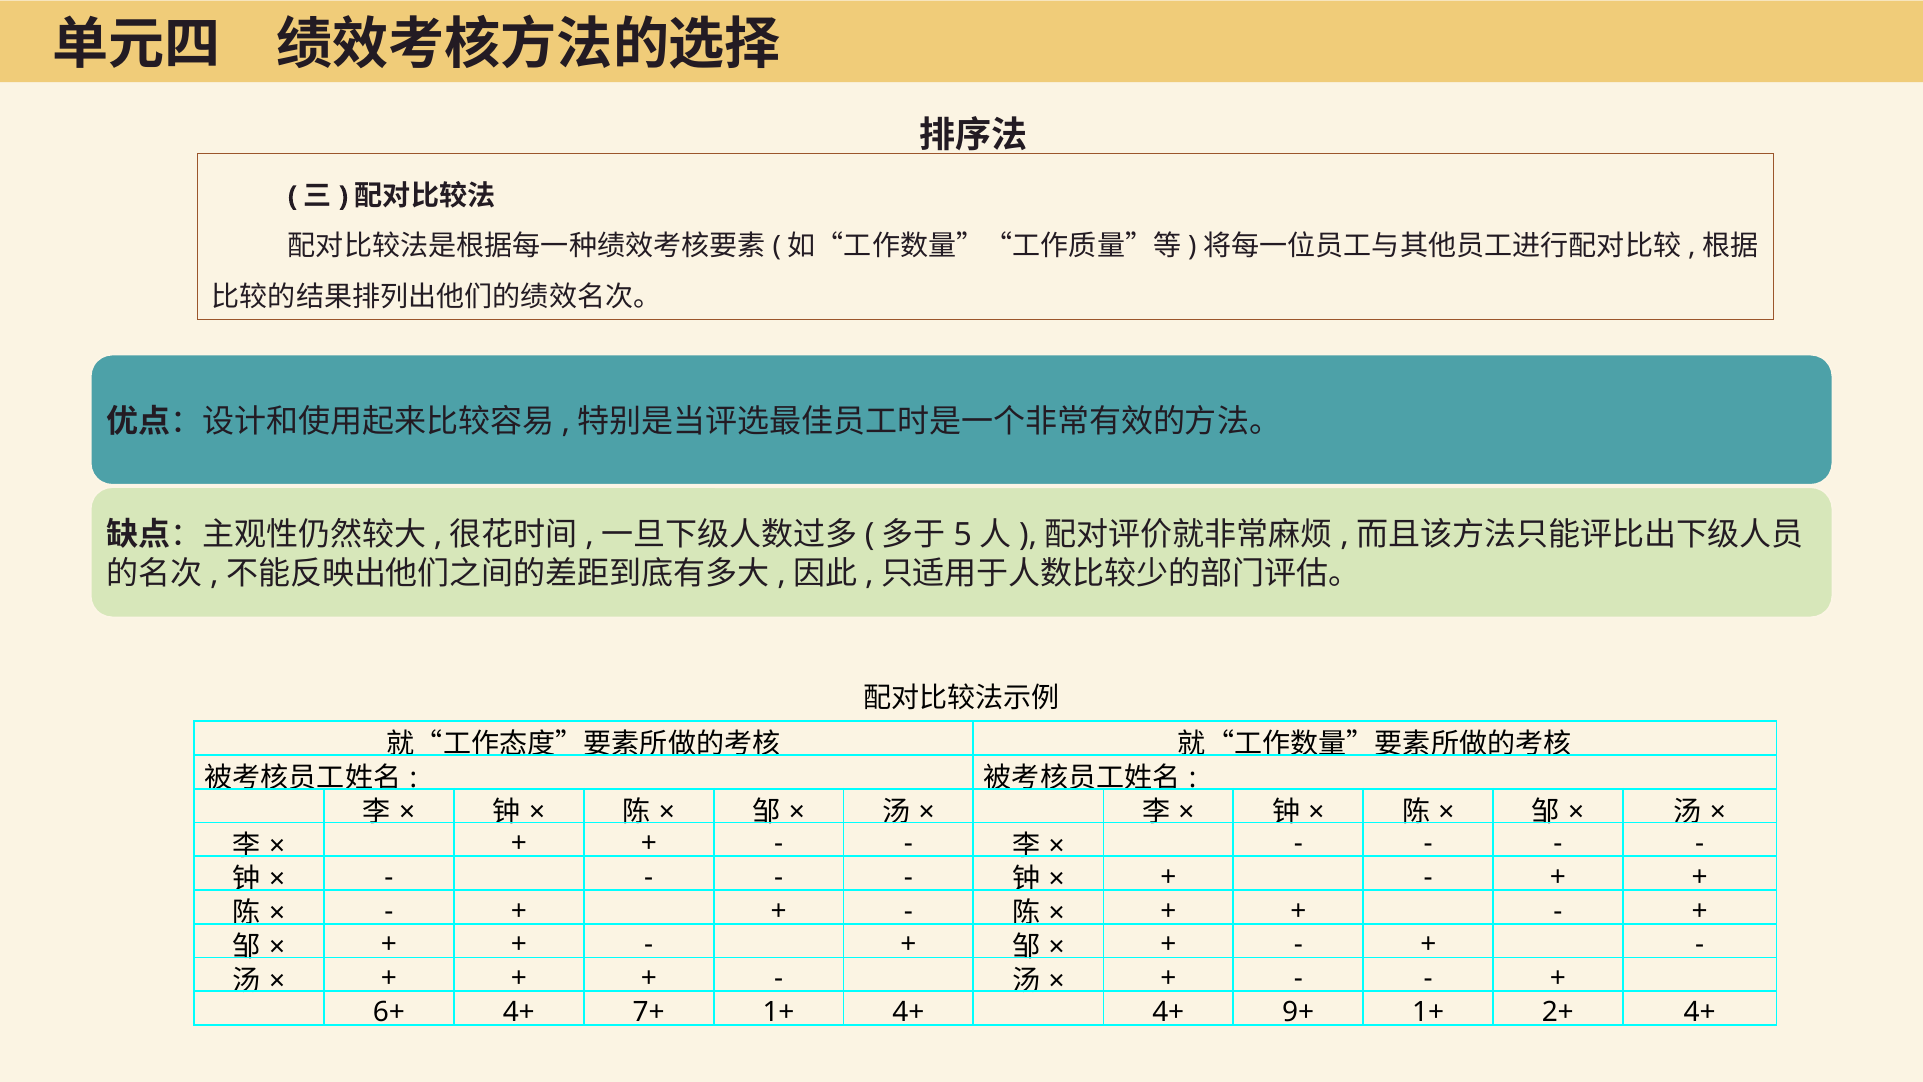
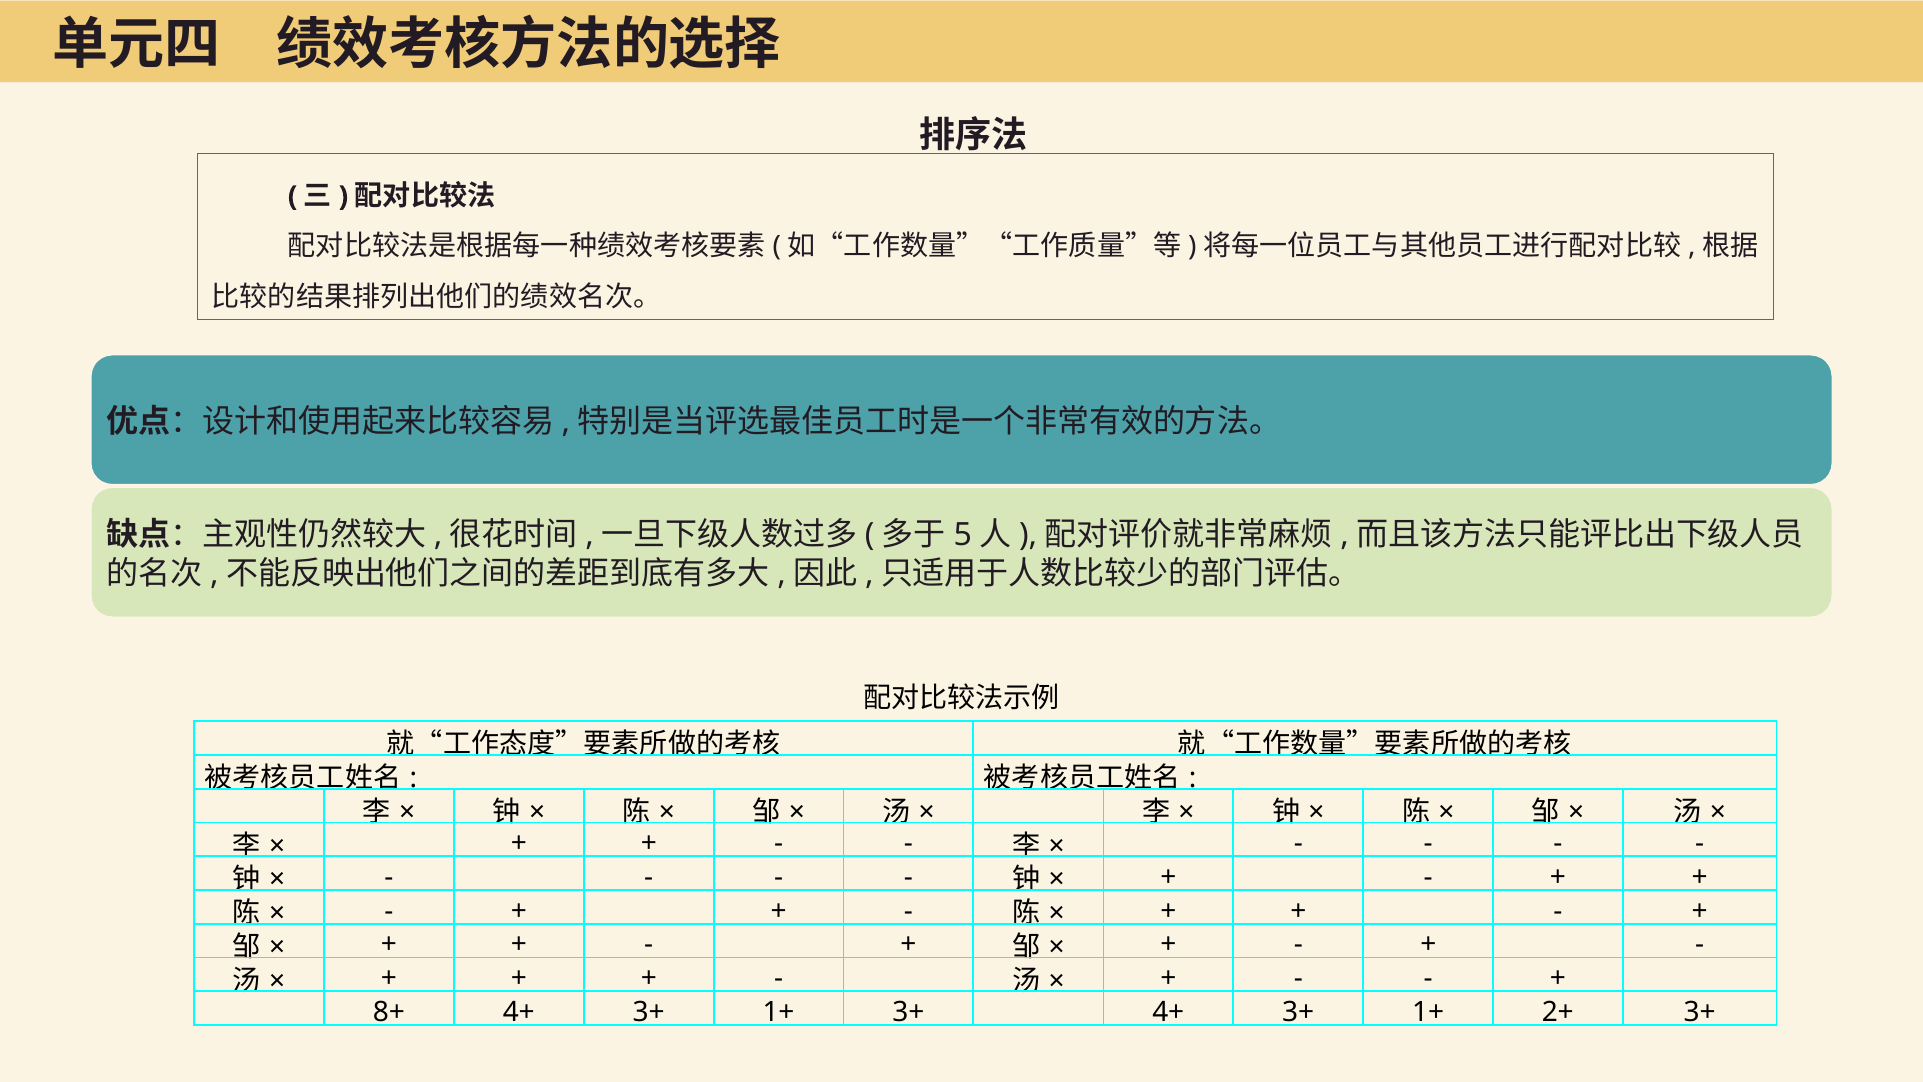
6+: 6+ -> 8+ (389, 1012)
7+: 7+ -> 3+ (649, 1012)
1+ 4+: 4+ -> 3+ (908, 1012)
9+: 9+ -> 3+ (1298, 1012)
2+ 4+: 4+ -> 3+ (1700, 1012)
